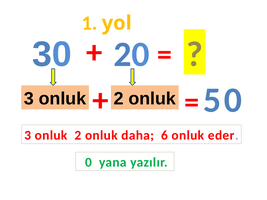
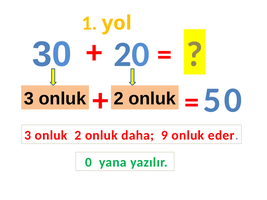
6: 6 -> 9 (164, 135)
